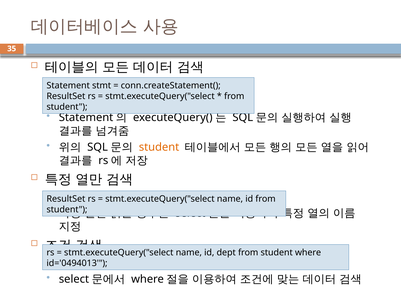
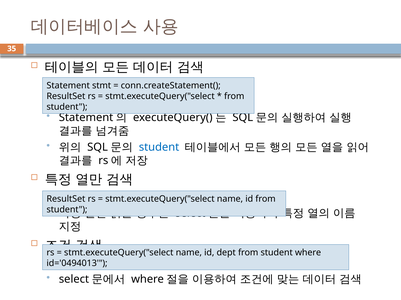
student colour: orange -> blue (159, 148)
